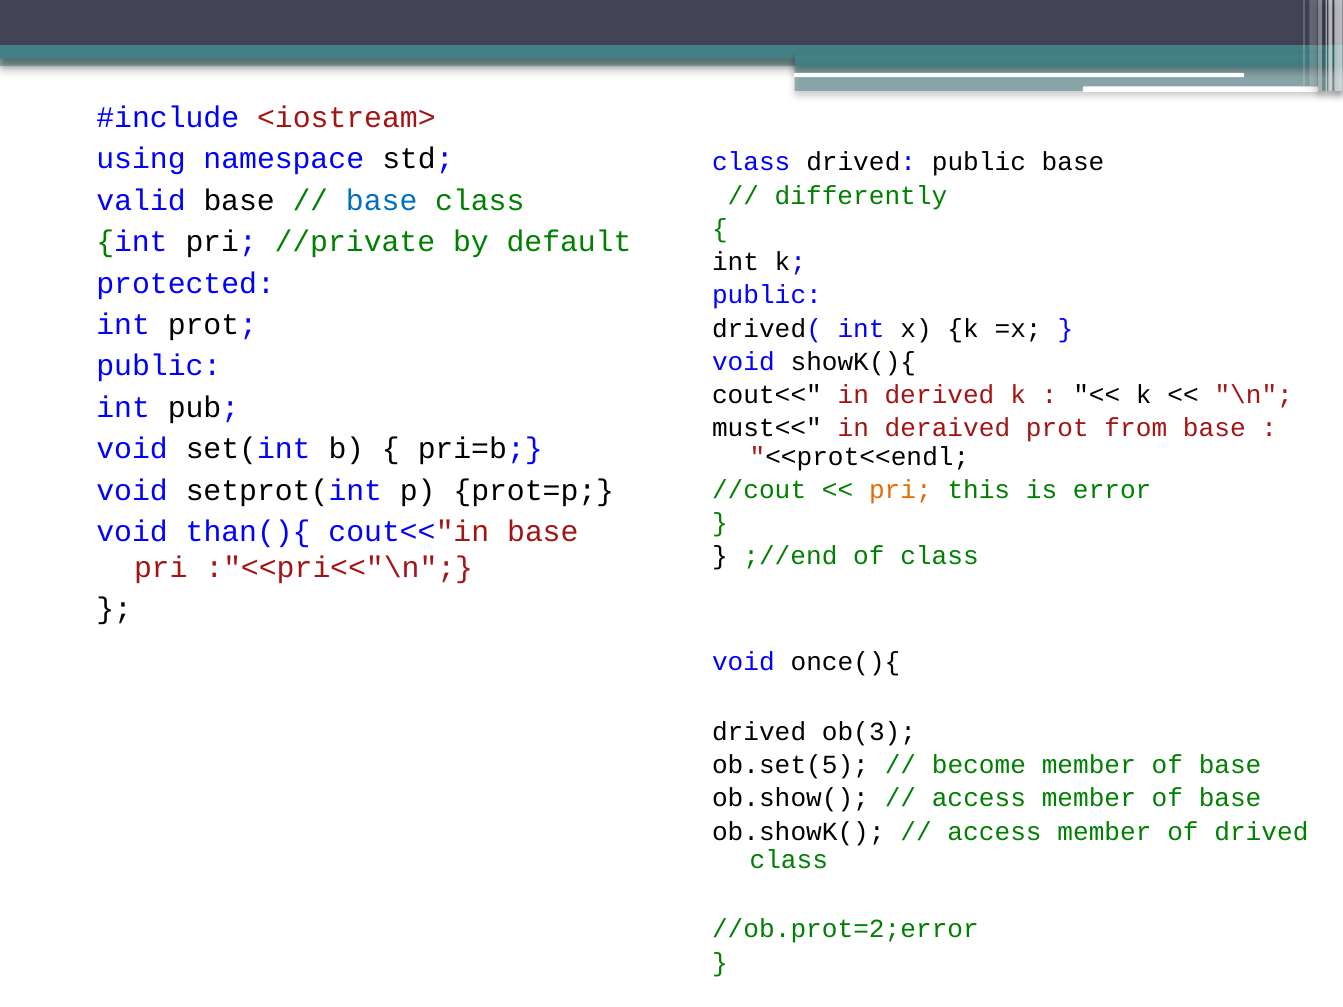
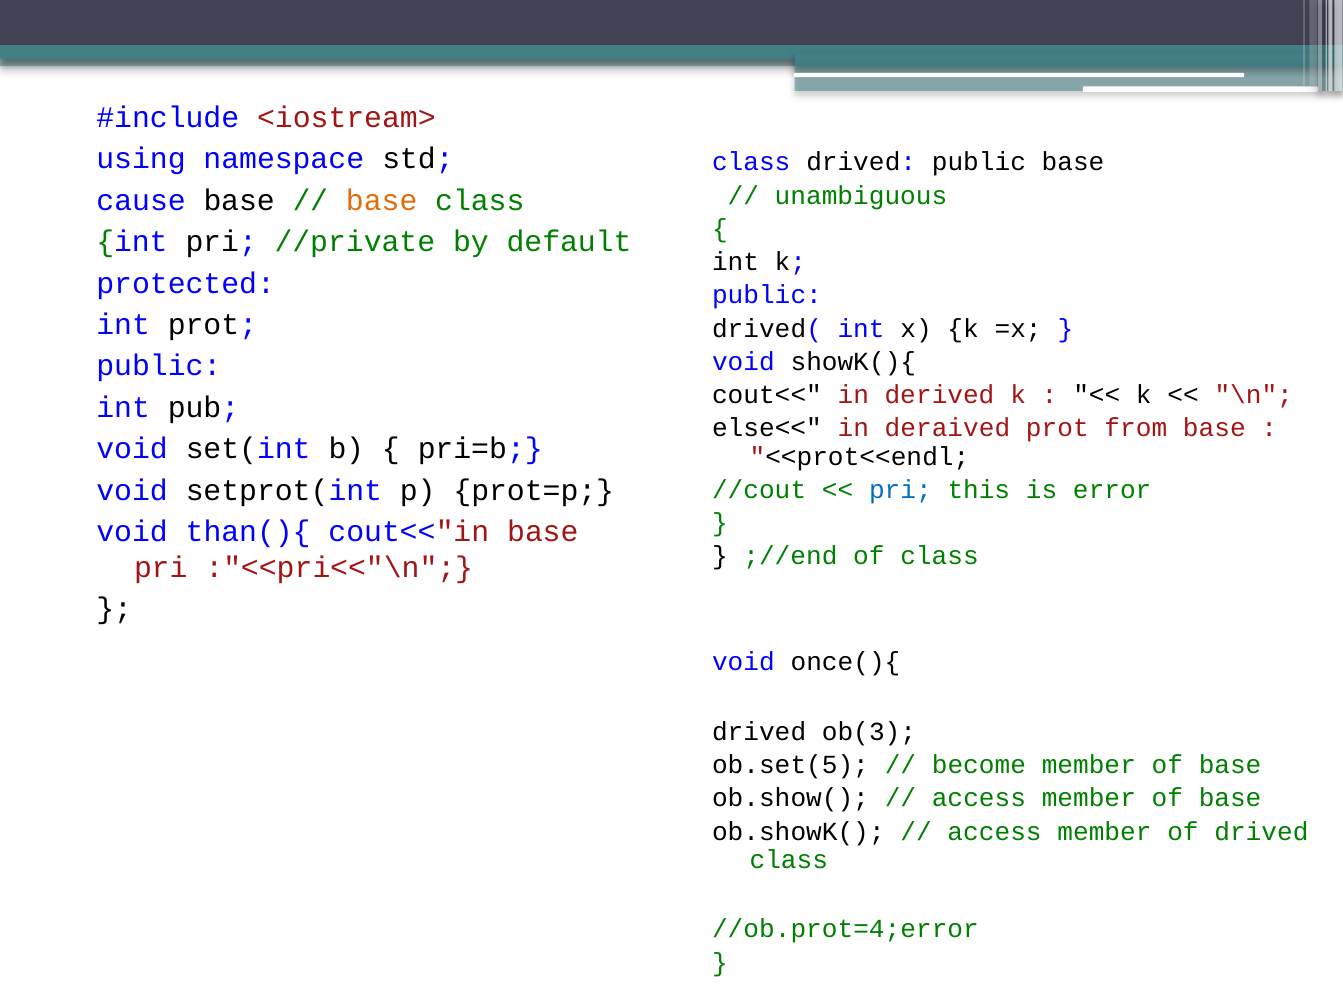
differently: differently -> unambiguous (861, 195)
valid: valid -> cause (141, 201)
base colour: blue -> orange (382, 201)
must<<: must<< -> else<< (767, 428)
pri colour: orange -> blue (900, 490)
//ob.prot=2;error: //ob.prot=2;error -> //ob.prot=4;error (845, 930)
